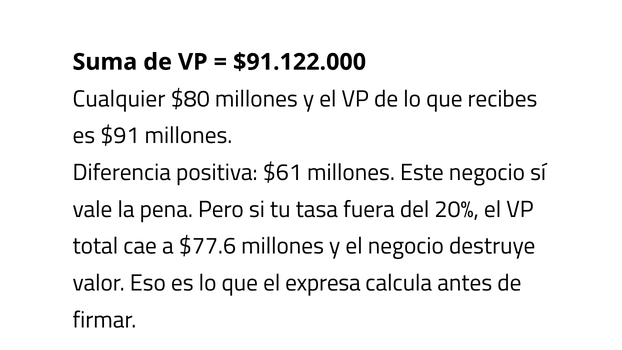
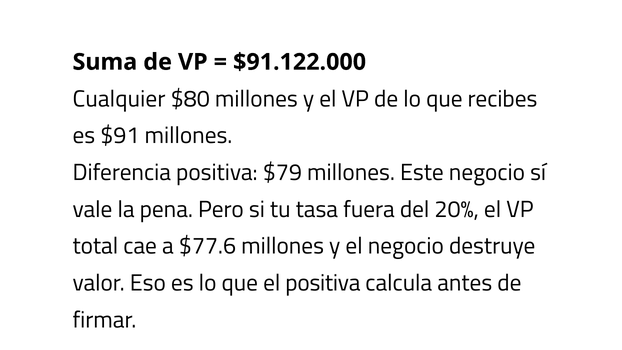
$61: $61 -> $79 (282, 172)
el expresa: expresa -> positiva (323, 283)
